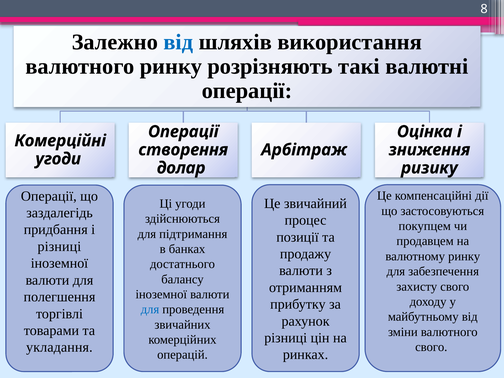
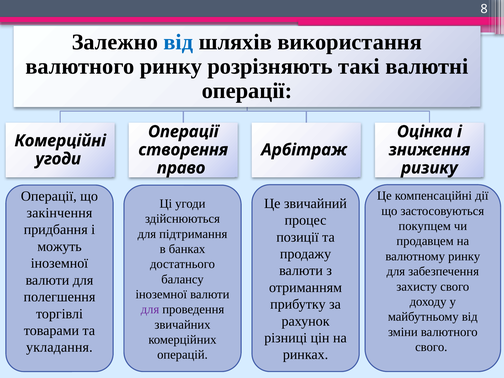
долар: долар -> право (181, 168)
заздалегідь: заздалегідь -> закінчення (59, 213)
різниці: різниці -> можуть (60, 247)
для colour: blue -> purple (150, 309)
